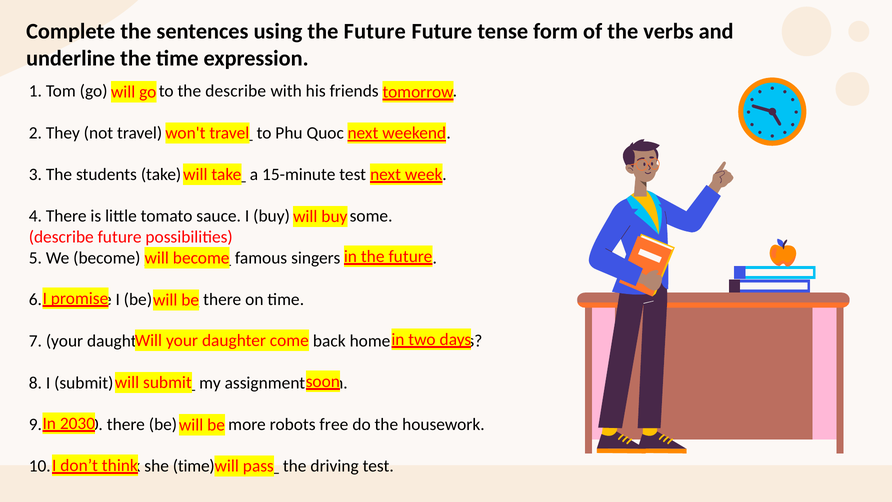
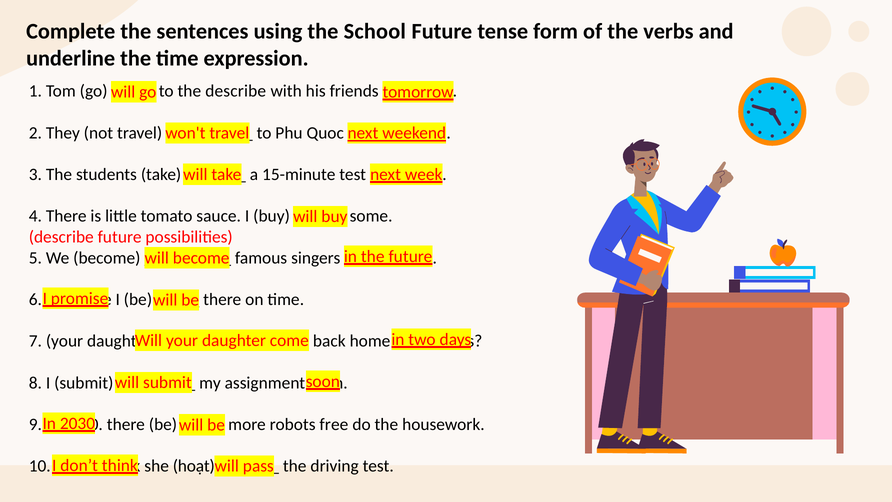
using the Future: Future -> School (375, 31)
she time: time -> hoạt (194, 466)
